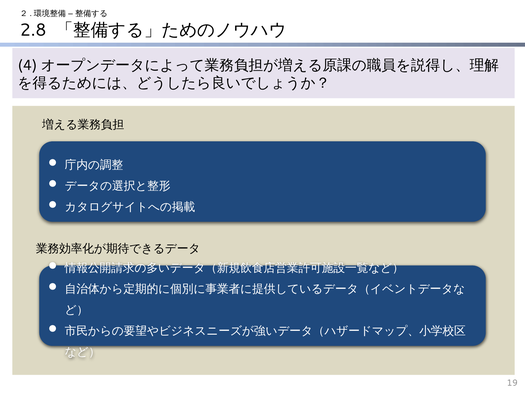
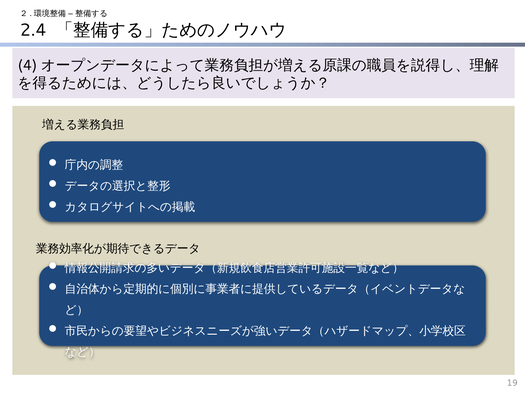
2.8: 2.8 -> 2.4 (33, 30)
